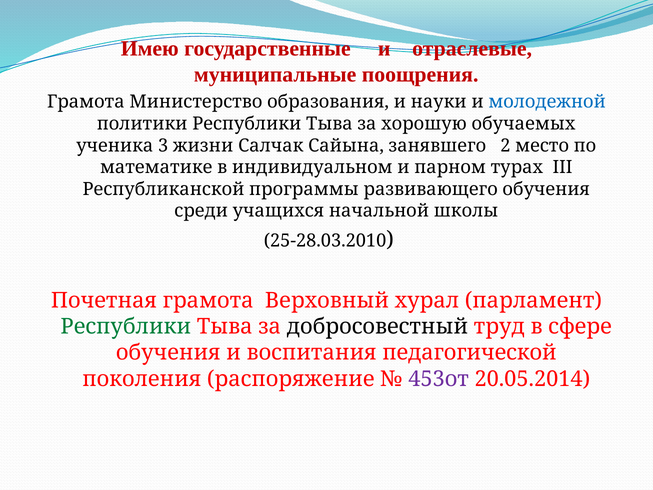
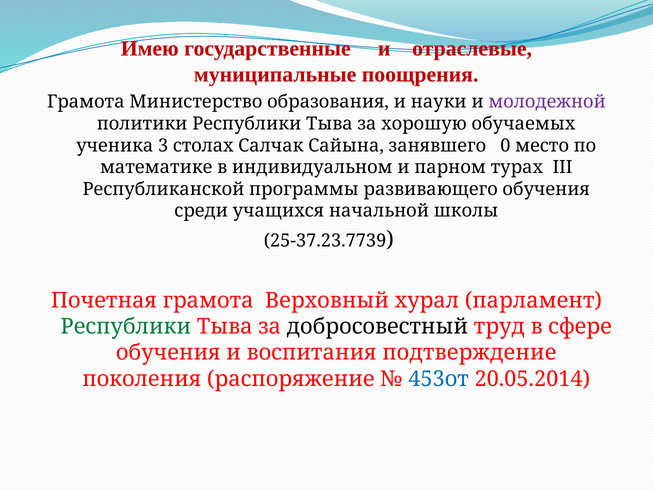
молодежной colour: blue -> purple (547, 102)
жизни: жизни -> столах (203, 145)
2: 2 -> 0 (505, 145)
25-28.03.2010: 25-28.03.2010 -> 25-37.23.7739 (325, 241)
педагогической: педагогической -> подтверждение (469, 353)
453от colour: purple -> blue (439, 379)
